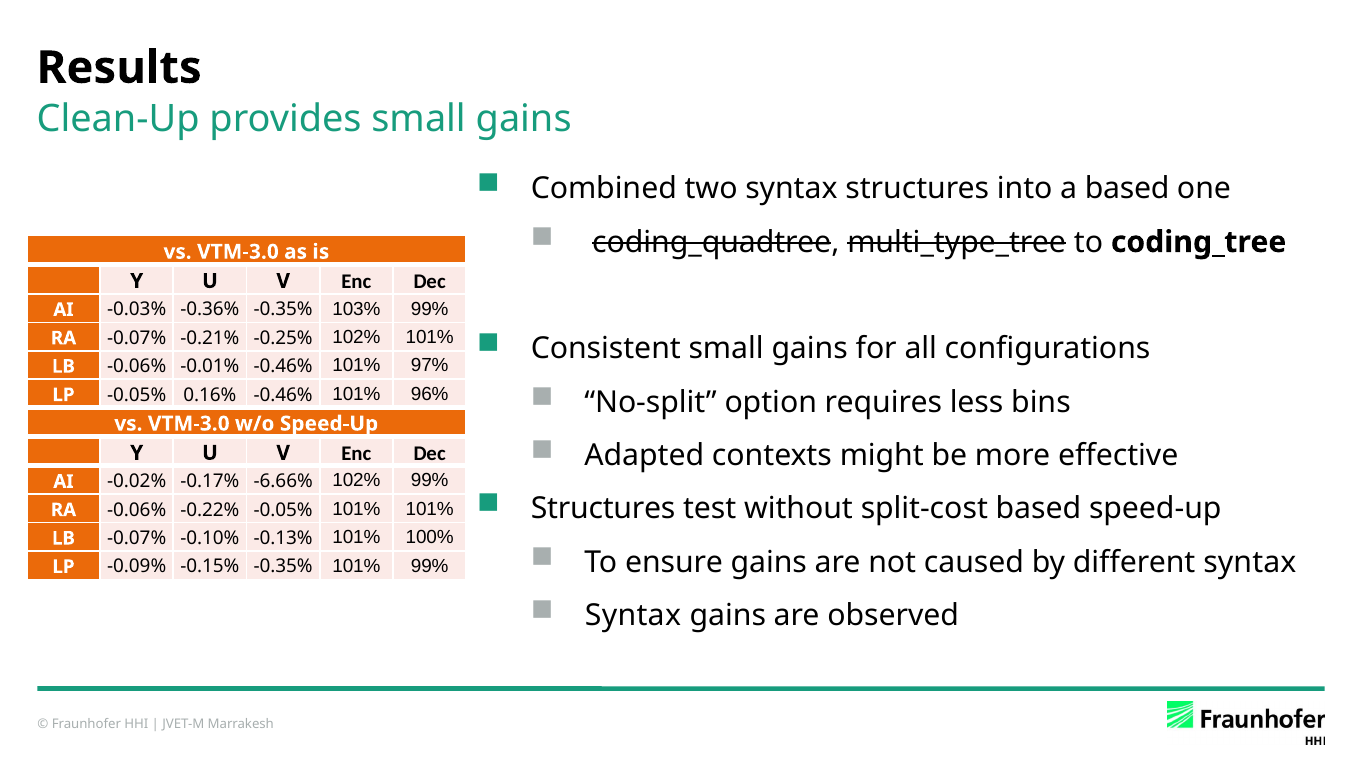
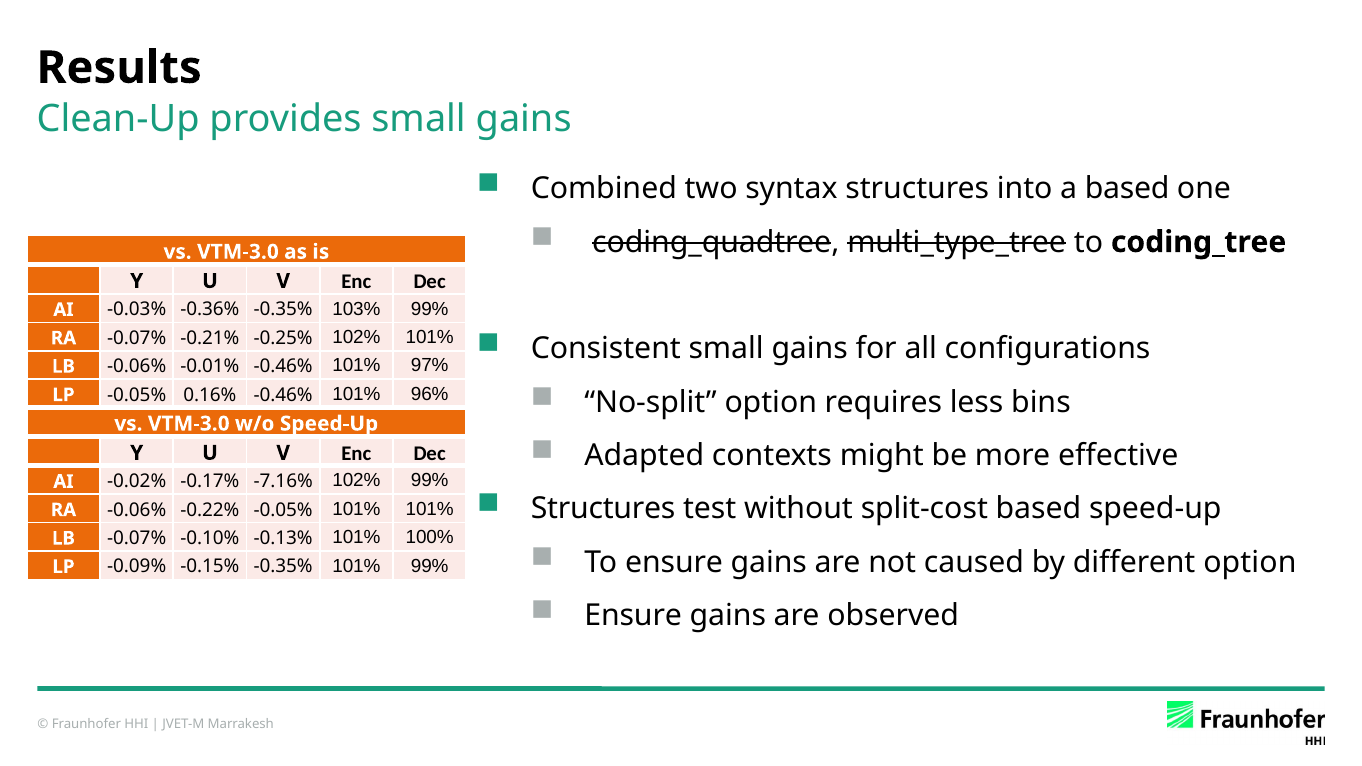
-6.66%: -6.66% -> -7.16% (283, 482)
different syntax: syntax -> option (1250, 562)
Syntax: Syntax -> Ensure (633, 616)
